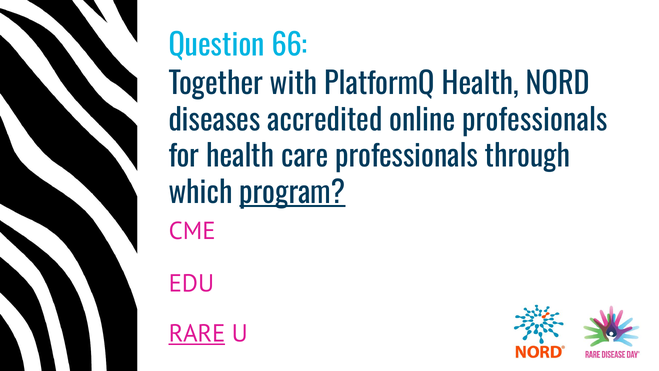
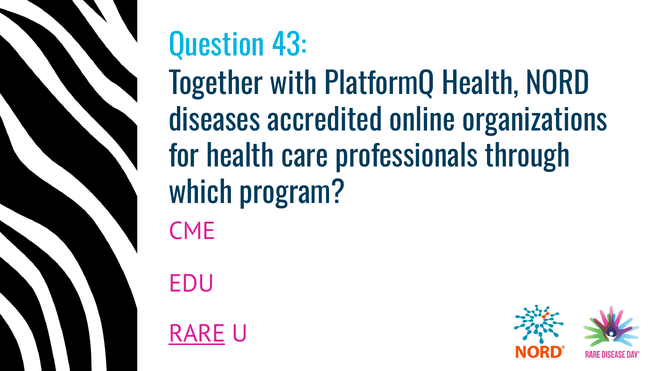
66: 66 -> 43 (289, 46)
online professionals: professionals -> organizations (535, 120)
program underline: present -> none (292, 193)
